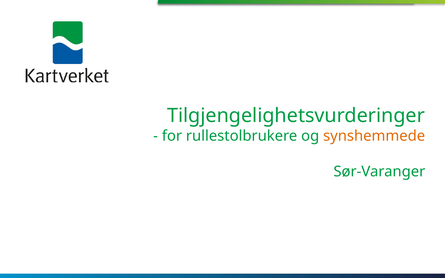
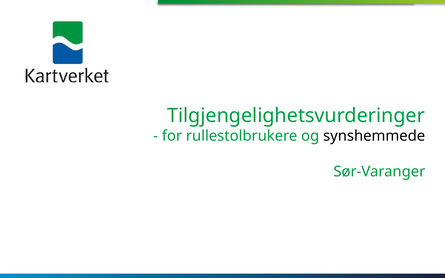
synshemmede colour: orange -> black (374, 136)
